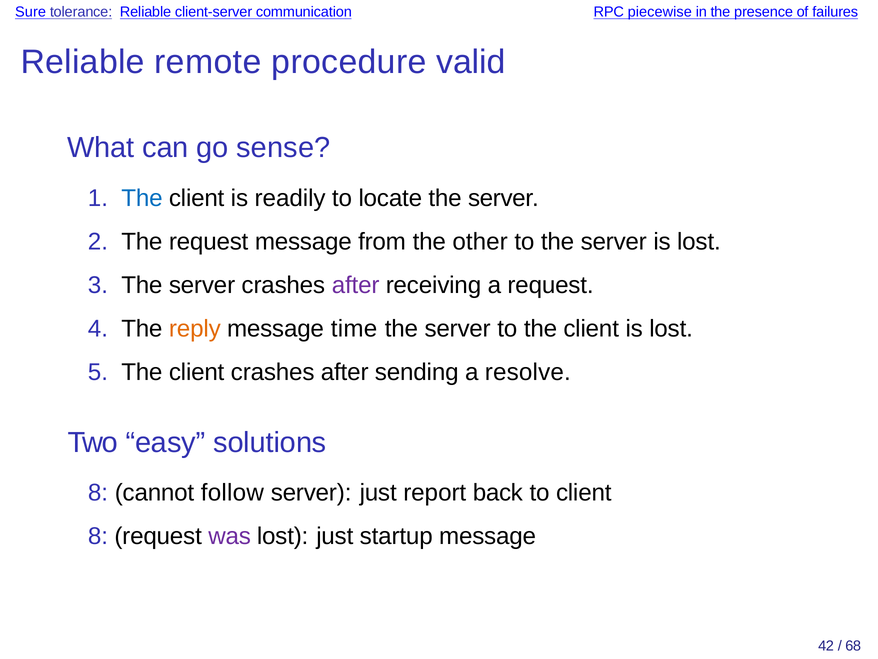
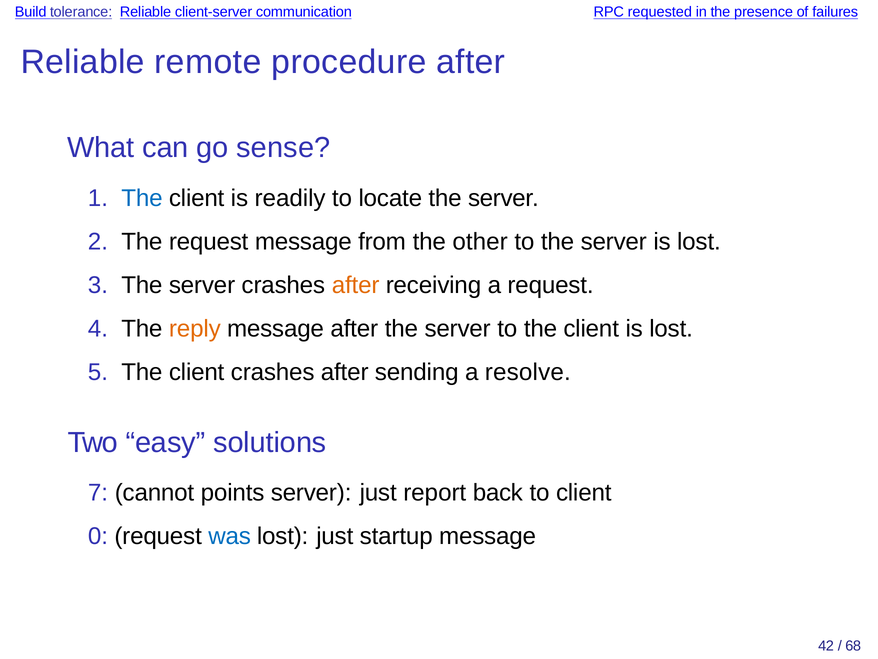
Sure: Sure -> Build (31, 12)
piecewise: piecewise -> requested (660, 12)
procedure valid: valid -> after (471, 62)
after colour: purple -> orange (356, 285)
message time: time -> after (354, 329)
8: 8 -> 7 (98, 493)
follow: follow -> points (233, 493)
8: 8 -> 0 (98, 536)
was colour: purple -> blue (230, 536)
